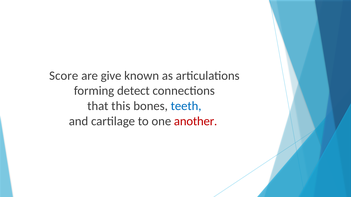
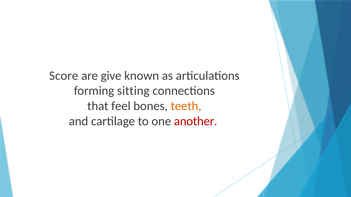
detect: detect -> sitting (133, 91)
this: this -> feel (121, 106)
teeth colour: blue -> orange (186, 106)
